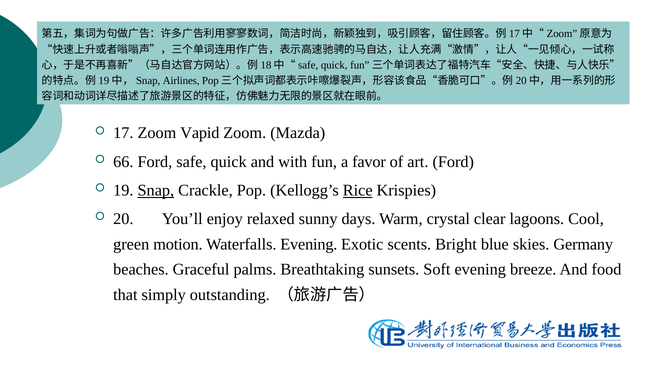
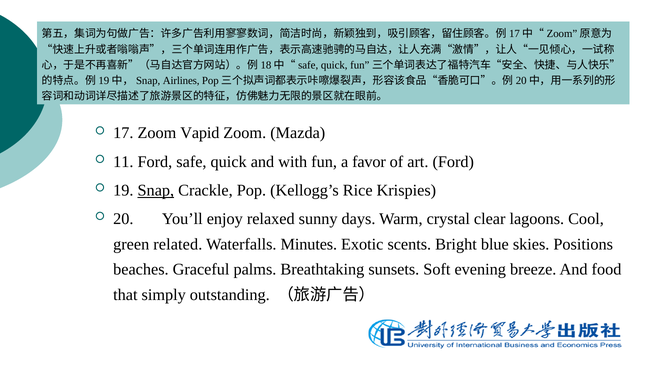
66: 66 -> 11 (123, 161)
Rice underline: present -> none (358, 190)
motion: motion -> related (178, 244)
Waterfalls Evening: Evening -> Minutes (309, 244)
Germany: Germany -> Positions (583, 244)
